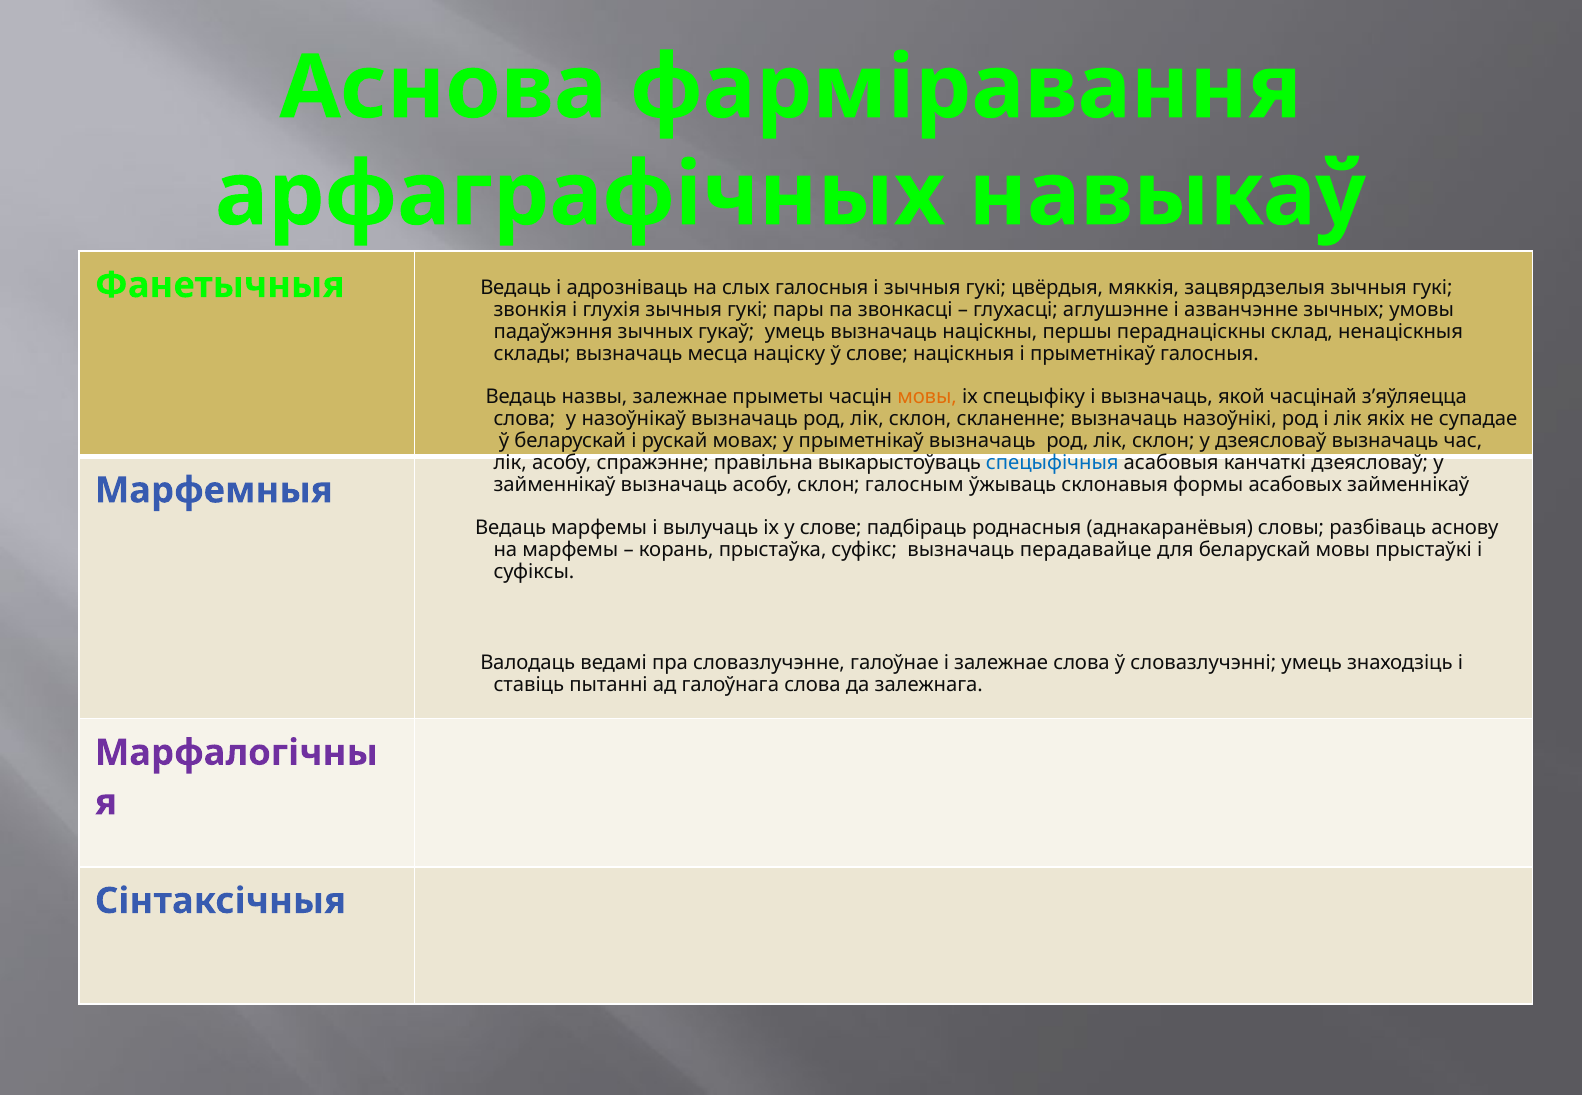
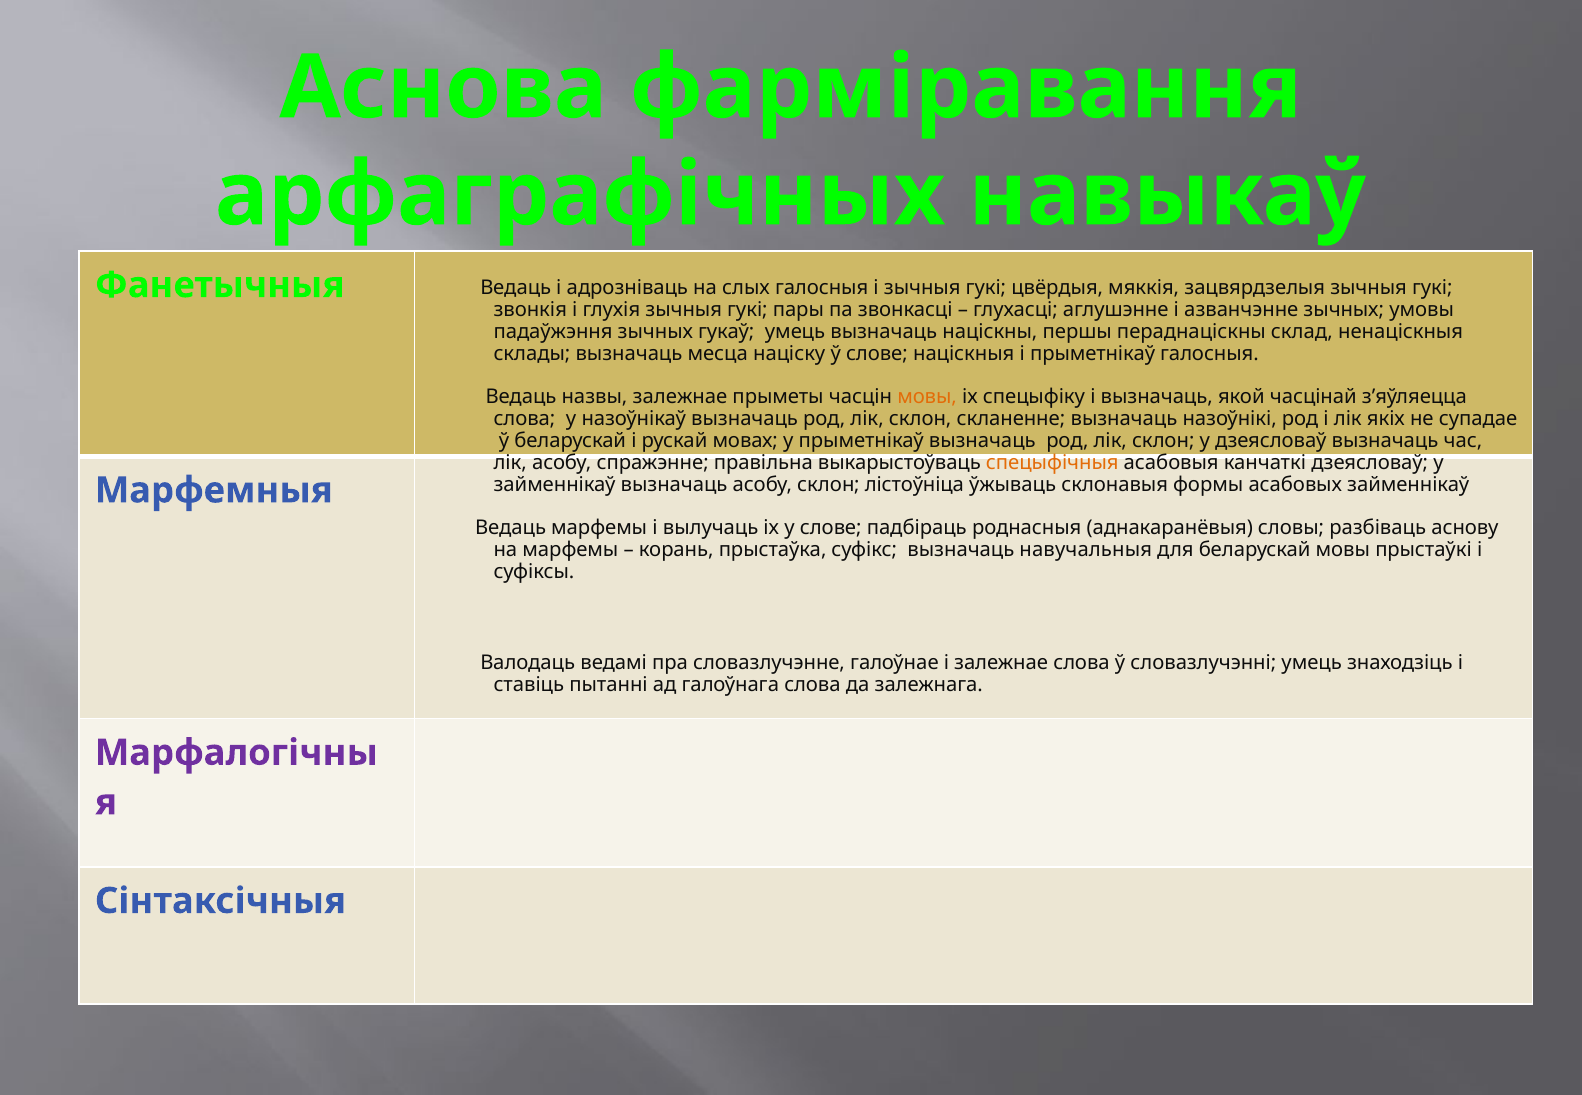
спецыфічныя colour: blue -> orange (1052, 463)
галосным: галосным -> лістоўніца (914, 485)
перадавайце: перадавайце -> навучальныя (1086, 550)
